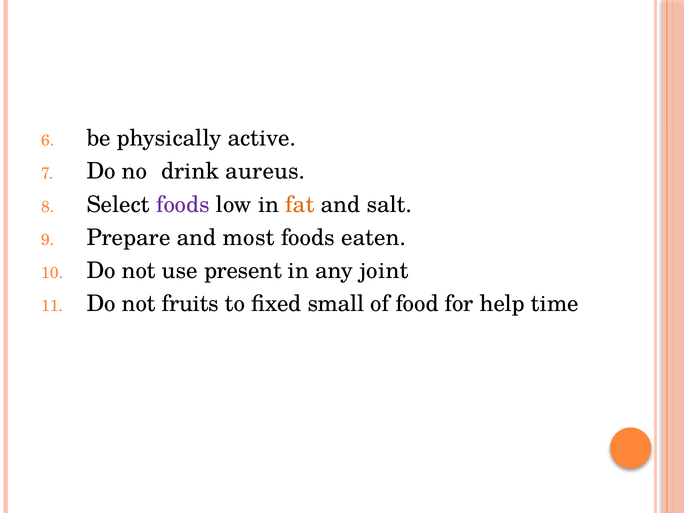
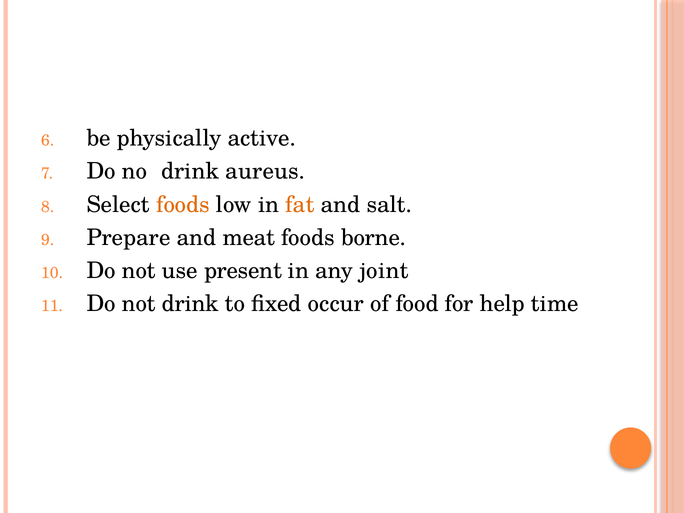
foods colour: purple -> orange (183, 204)
most: most -> meat (249, 238)
eaten: eaten -> borne (374, 238)
not fruits: fruits -> drink (190, 304)
small: small -> occur (336, 304)
